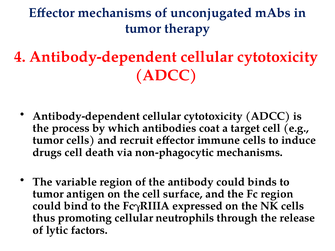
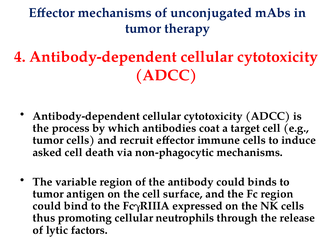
drugs: drugs -> asked (47, 152)
